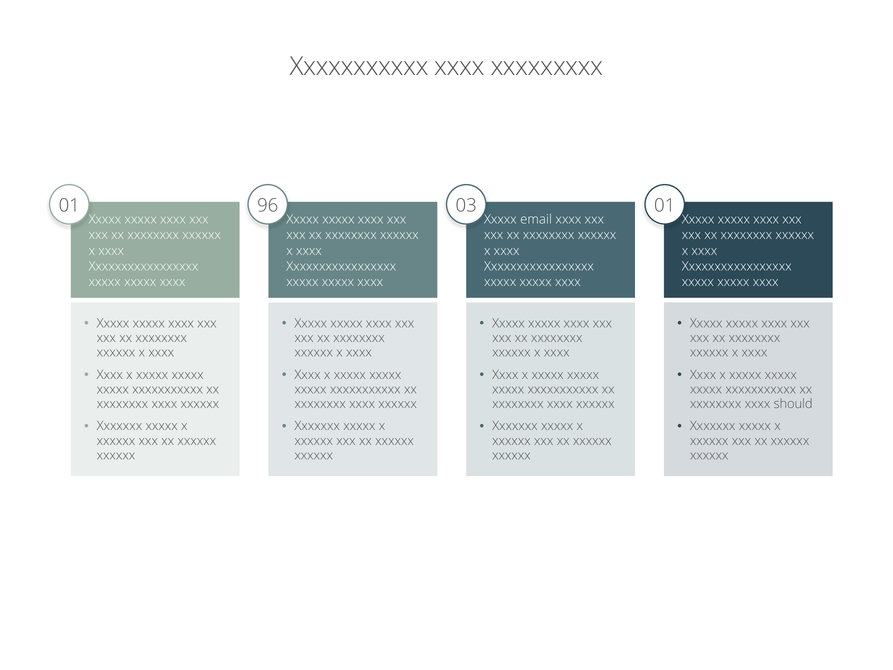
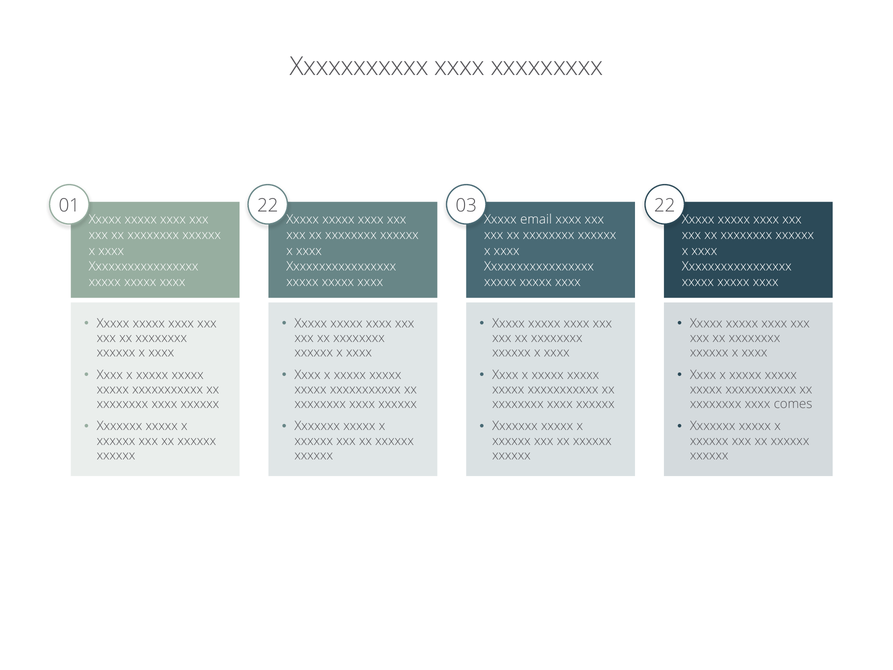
01 96: 96 -> 22 (268, 206)
03 01: 01 -> 22 (665, 206)
should: should -> comes (793, 404)
